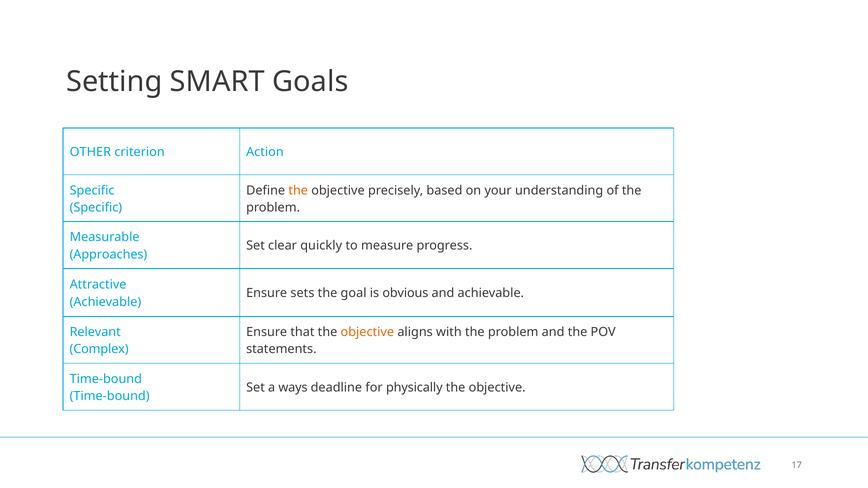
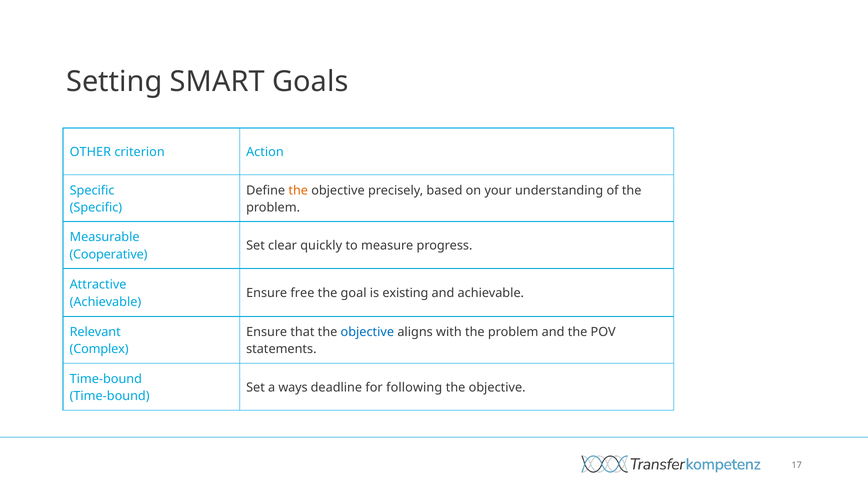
Approaches: Approaches -> Cooperative (108, 255)
sets: sets -> free (302, 293)
obvious: obvious -> existing (405, 293)
objective colour: orange -> blue (367, 332)
physically: physically -> following (414, 388)
